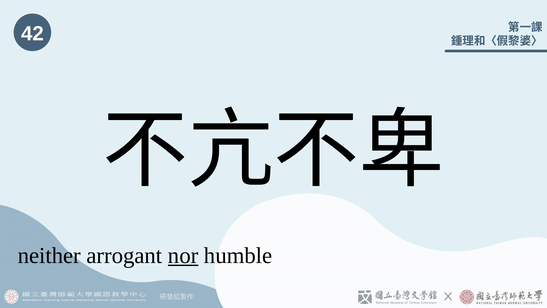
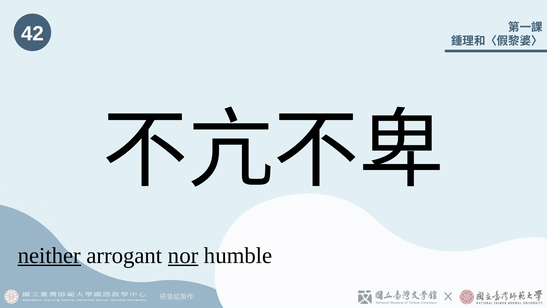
neither underline: none -> present (49, 255)
